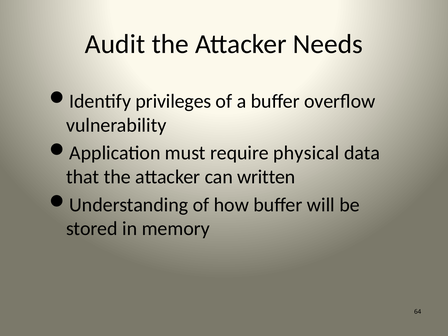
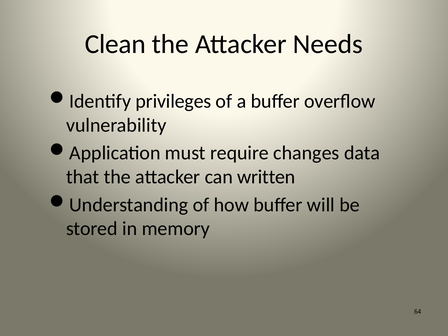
Audit: Audit -> Clean (115, 44)
physical: physical -> changes (306, 153)
